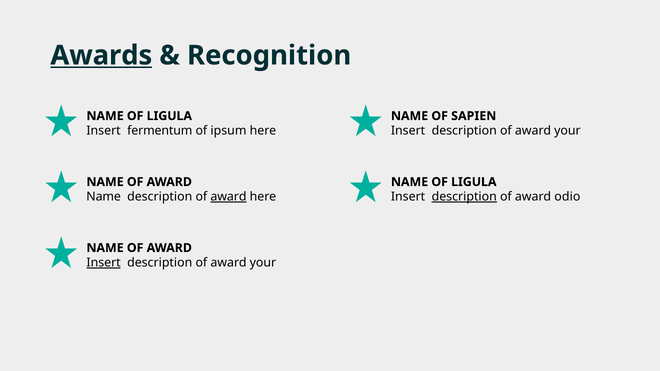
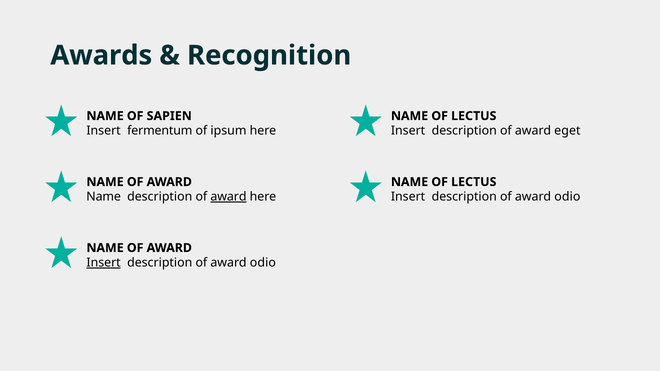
Awards underline: present -> none (101, 55)
LIGULA: LIGULA -> SAPIEN (169, 116)
SAPIEN: SAPIEN -> LECTUS (474, 116)
your: your -> eget (567, 131)
LIGULA: LIGULA -> LECTUS (474, 182)
description underline: present -> none (464, 197)
your: your -> odio (263, 263)
